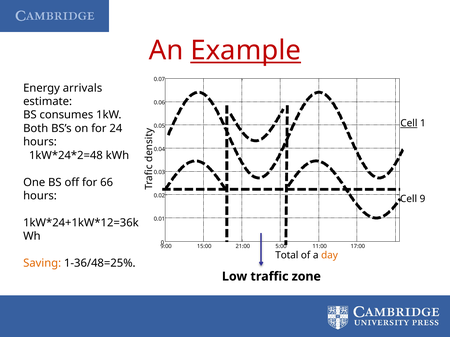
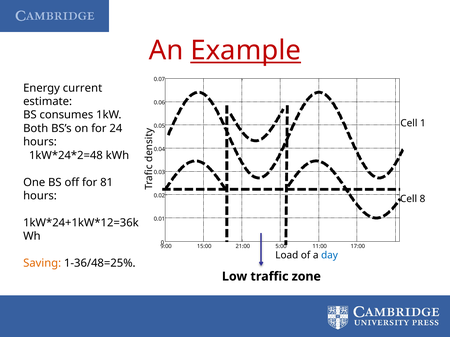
arrivals: arrivals -> current (82, 88)
Cell underline: present -> none (409, 123)
66: 66 -> 81 (107, 183)
9: 9 -> 8 (423, 199)
Total: Total -> Load (287, 256)
day colour: orange -> blue (329, 256)
